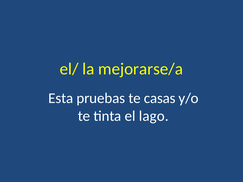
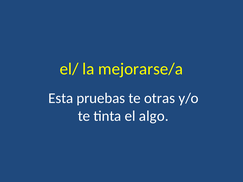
casas: casas -> otras (160, 98)
lago: lago -> algo (154, 116)
